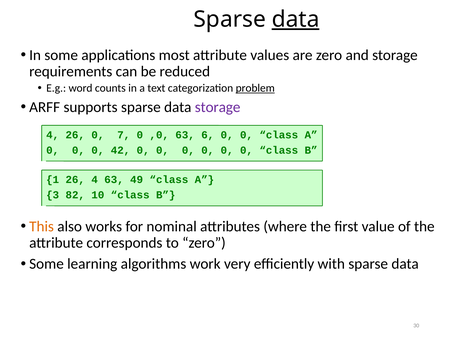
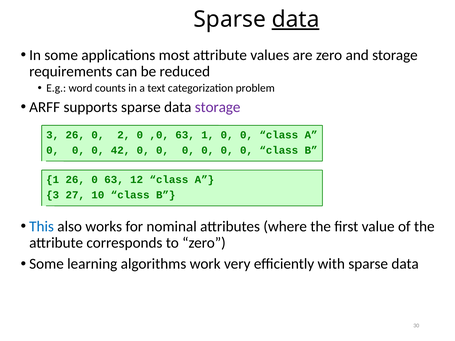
problem underline: present -> none (255, 88)
4: 4 -> 3 (53, 135)
7: 7 -> 2 (124, 135)
63 6: 6 -> 1 (208, 135)
1 26 4: 4 -> 0 (95, 180)
49: 49 -> 12 (137, 180)
82: 82 -> 27 (75, 195)
This colour: orange -> blue (42, 227)
